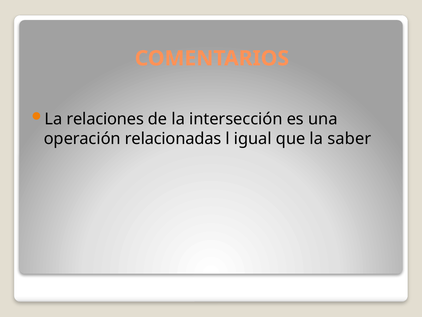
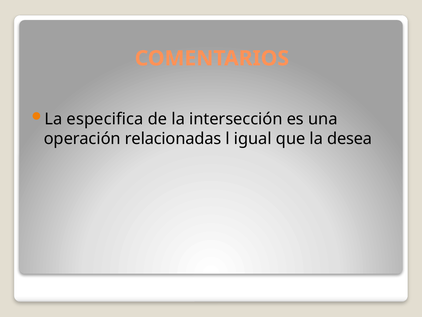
relaciones: relaciones -> especifica (105, 119)
saber: saber -> desea (350, 139)
